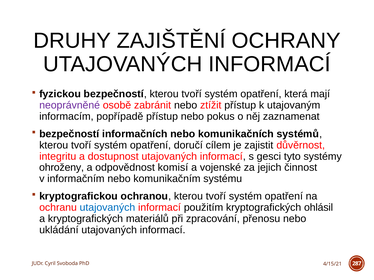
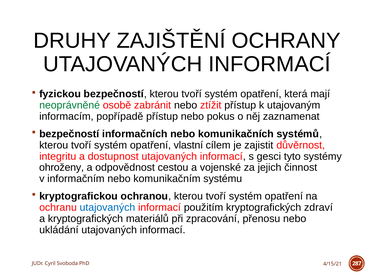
neoprávněné colour: purple -> green (70, 105)
doručí: doručí -> vlastní (188, 145)
komisí: komisí -> cestou (173, 168)
ohlásil: ohlásil -> zdraví (318, 208)
